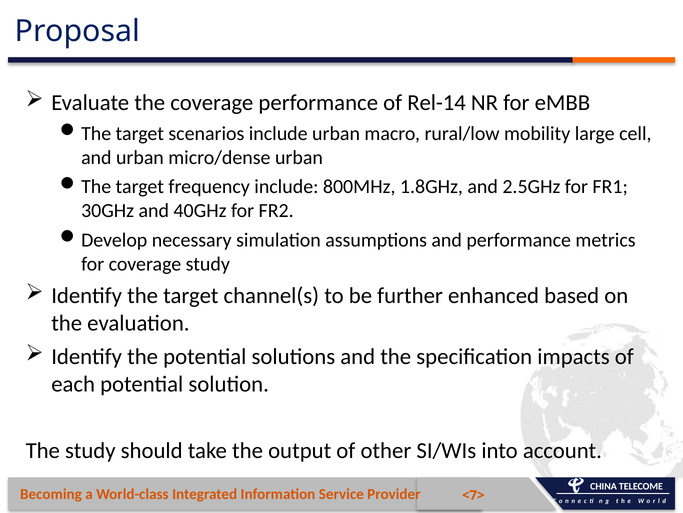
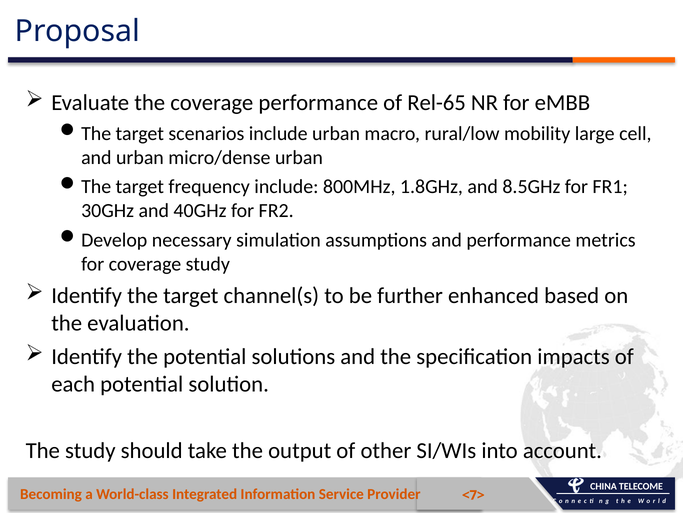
Rel-14: Rel-14 -> Rel-65 (437, 103)
2.5GHz: 2.5GHz -> 8.5GHz (531, 187)
